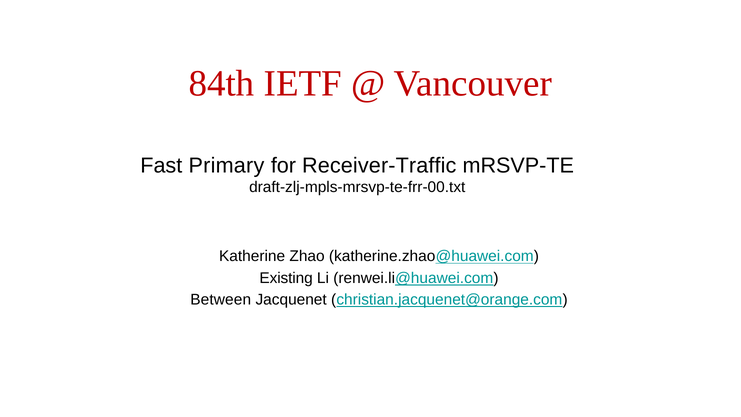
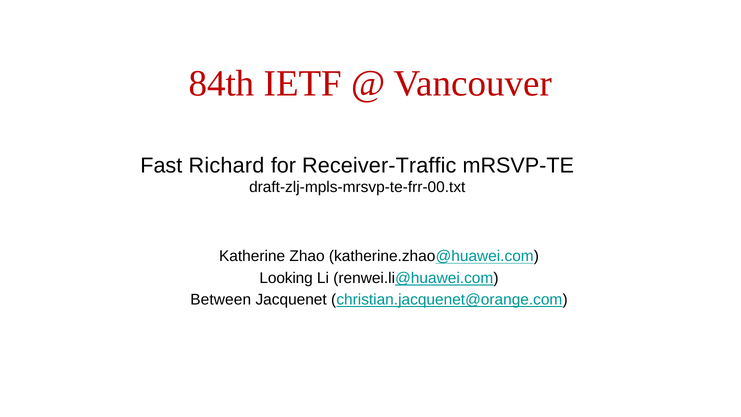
Primary: Primary -> Richard (226, 165)
Existing: Existing -> Looking (286, 278)
